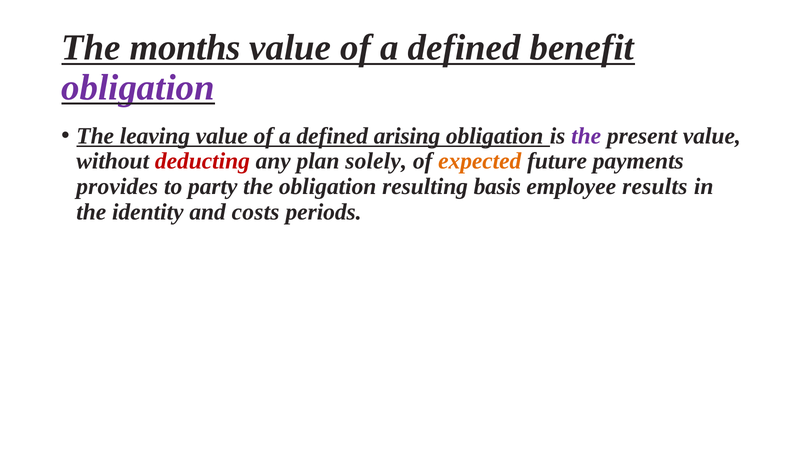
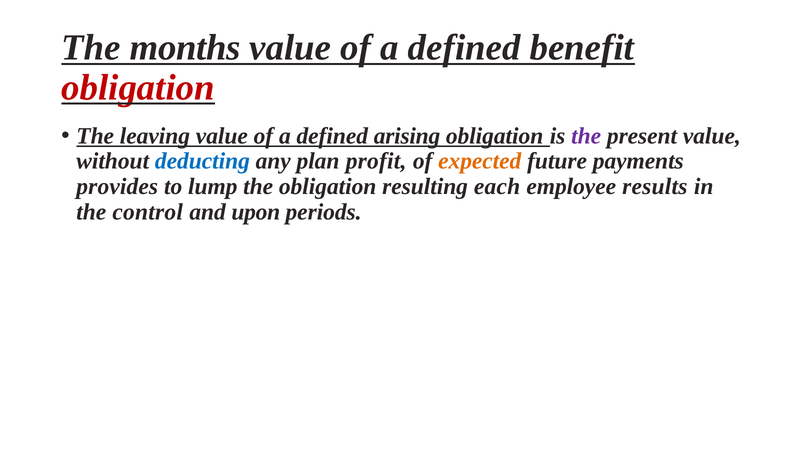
obligation colour: purple -> red (138, 87)
deducting colour: red -> blue (202, 161)
solely: solely -> profit (376, 161)
party: party -> lump (213, 187)
basis: basis -> each (497, 187)
identity: identity -> control (148, 212)
costs: costs -> upon (256, 212)
